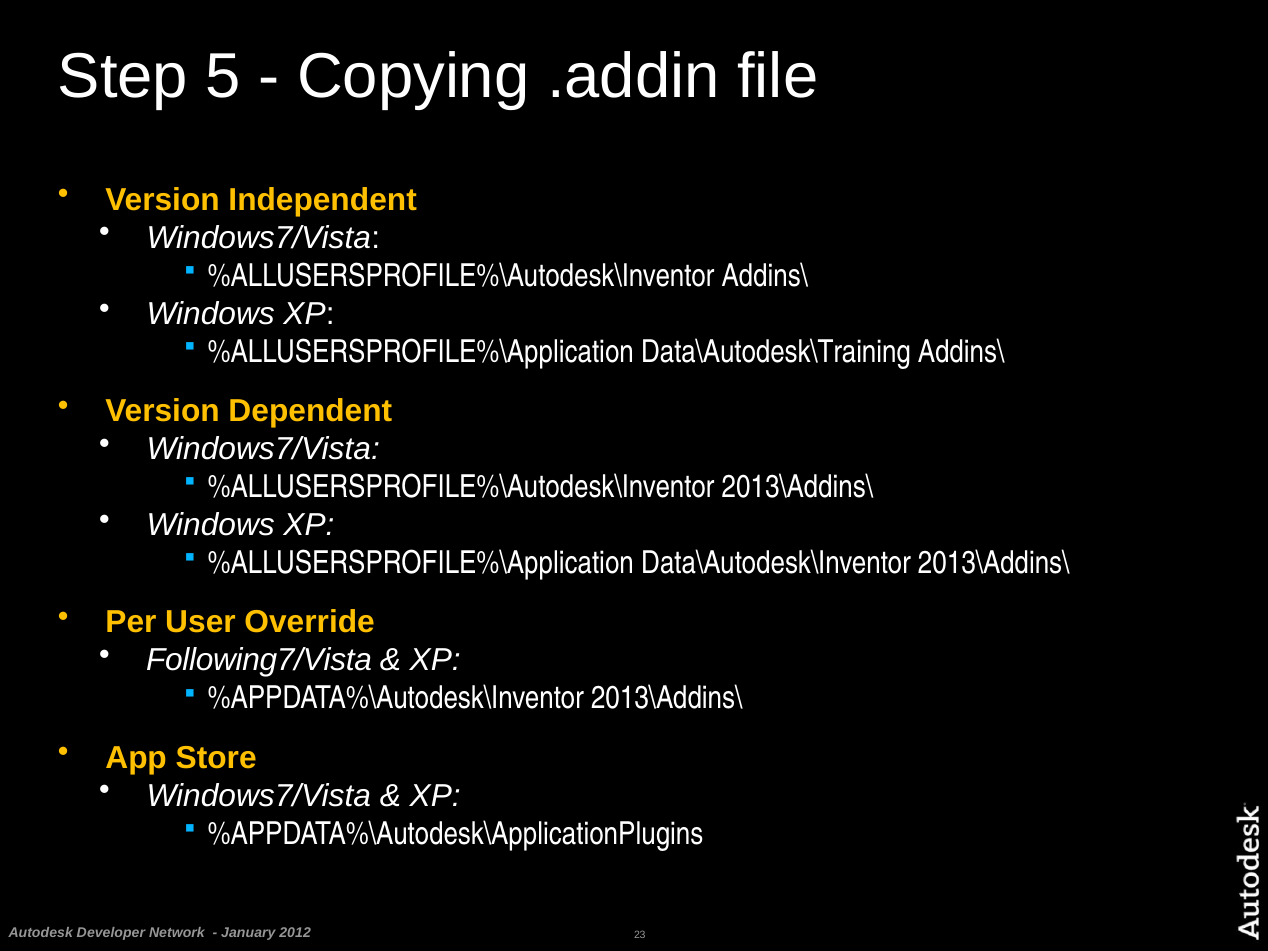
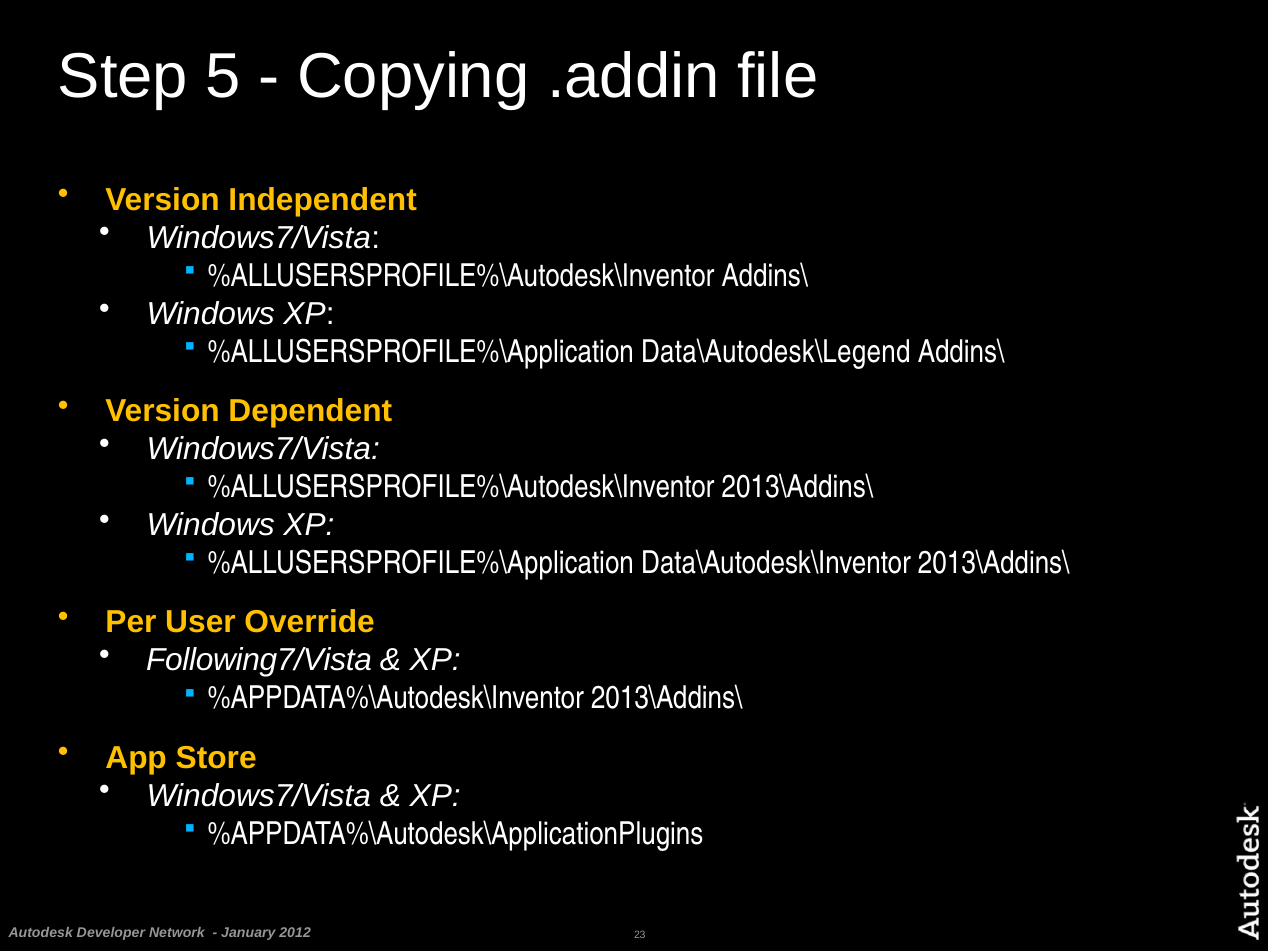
Data\Autodesk\Training: Data\Autodesk\Training -> Data\Autodesk\Legend (776, 352)
